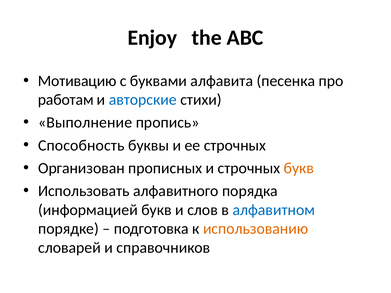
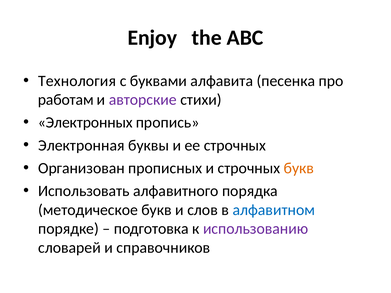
Мотивацию: Мотивацию -> Технология (77, 81)
авторские colour: blue -> purple (143, 100)
Выполнение: Выполнение -> Электронных (85, 123)
Способность: Способность -> Электронная (81, 145)
информацией: информацией -> методическое (88, 210)
использованию colour: orange -> purple (256, 229)
